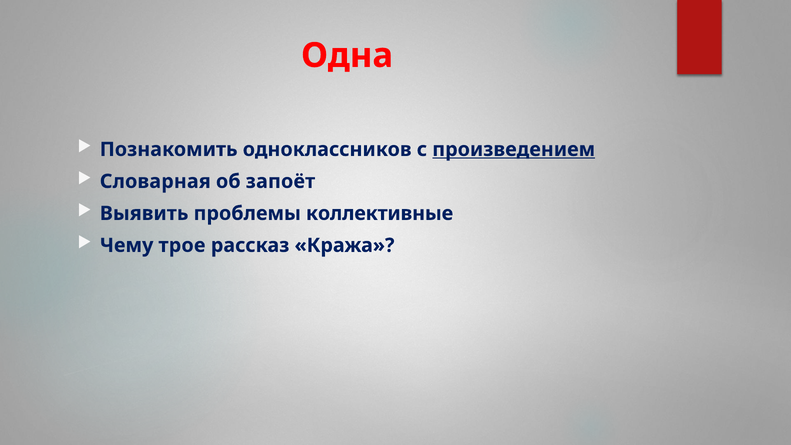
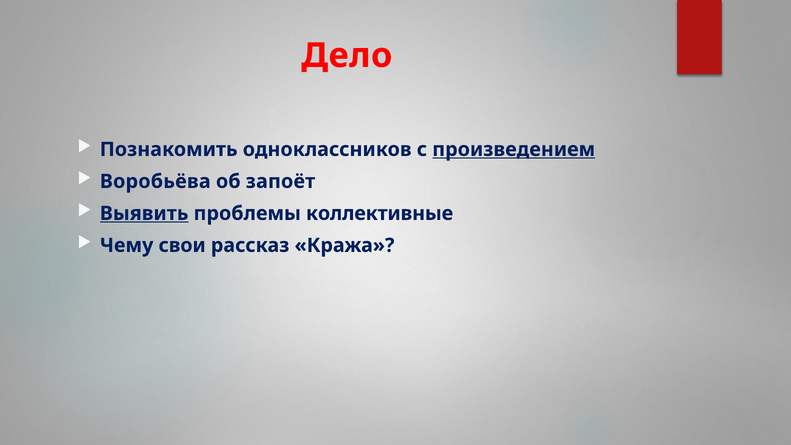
Одна: Одна -> Дело (347, 56)
Словарная: Словарная -> Воробьёва (155, 181)
Выявить underline: none -> present (144, 213)
трое: трое -> свои (182, 245)
